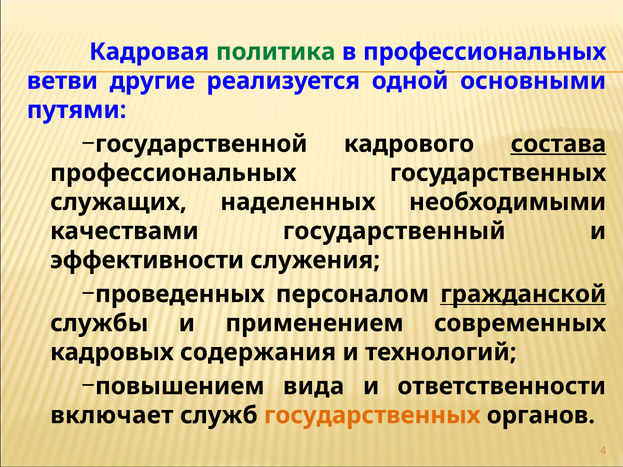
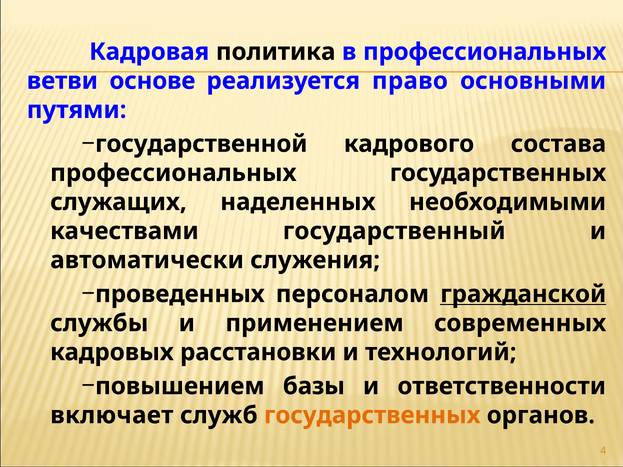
политика colour: green -> black (276, 52)
другие: другие -> основе (152, 81)
одной: одной -> право (410, 81)
состава underline: present -> none (558, 144)
эффективности: эффективности -> автоматически (147, 260)
содержания: содержания -> расстановки (258, 352)
вида: вида -> базы (314, 386)
